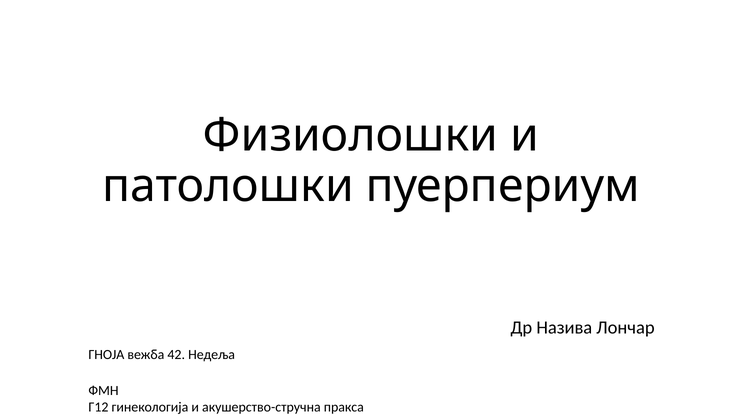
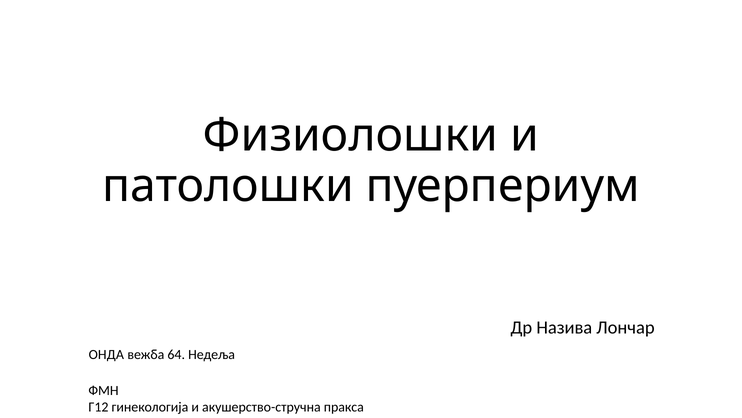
ГНОЈА: ГНОЈА -> ОНДА (106, 354)
42: 42 -> 64 (176, 354)
